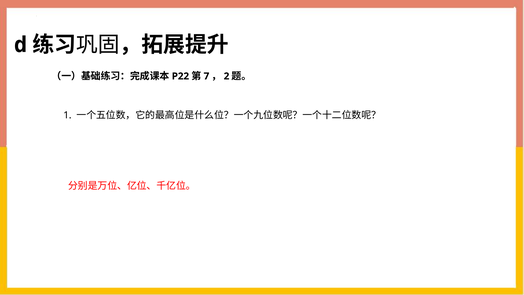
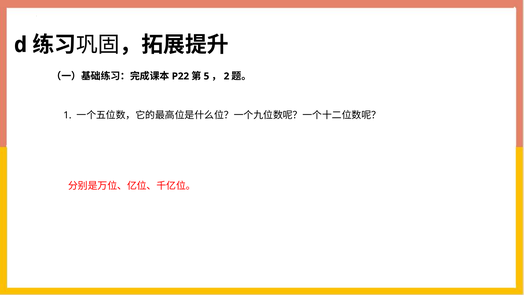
7: 7 -> 5 (206, 76)
